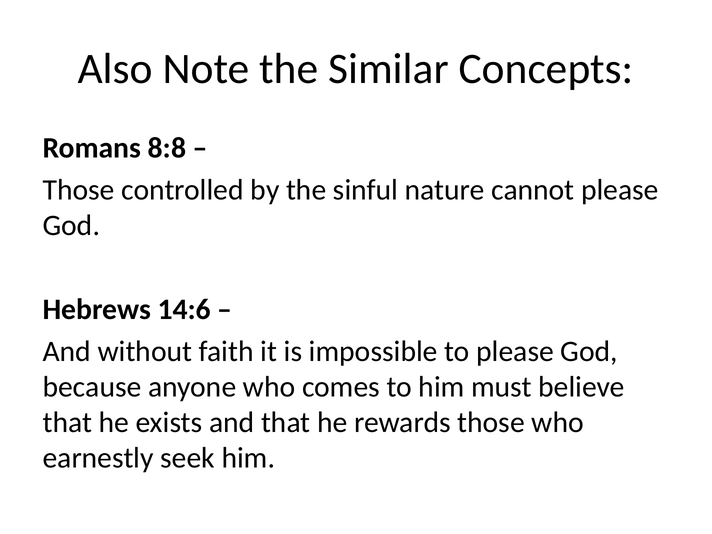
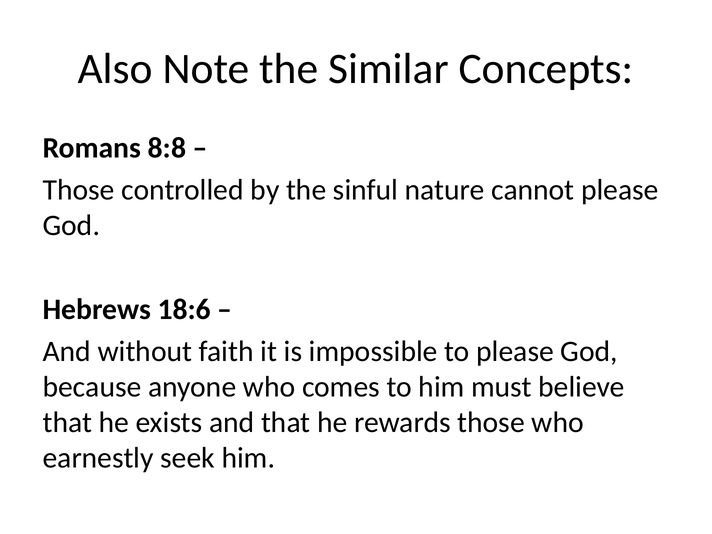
14:6: 14:6 -> 18:6 (184, 309)
